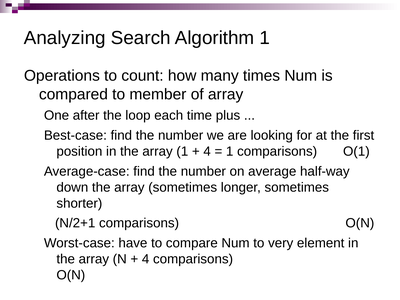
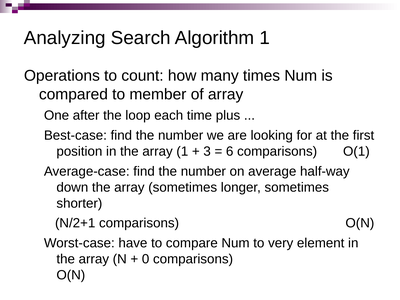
4: 4 -> 3 (207, 151)
1: 1 -> 6 (230, 151)
4: 4 -> 0 (146, 259)
